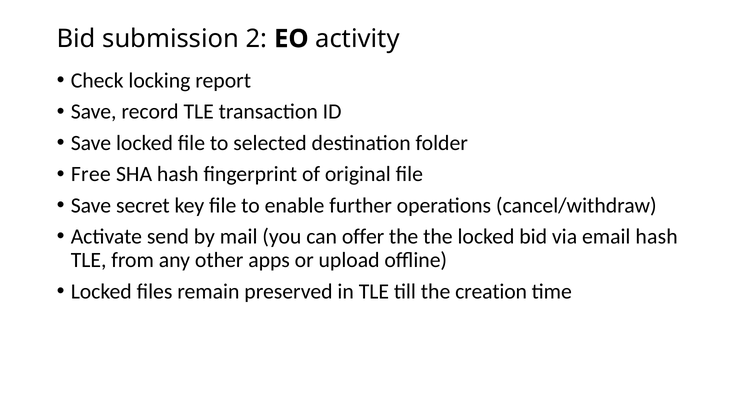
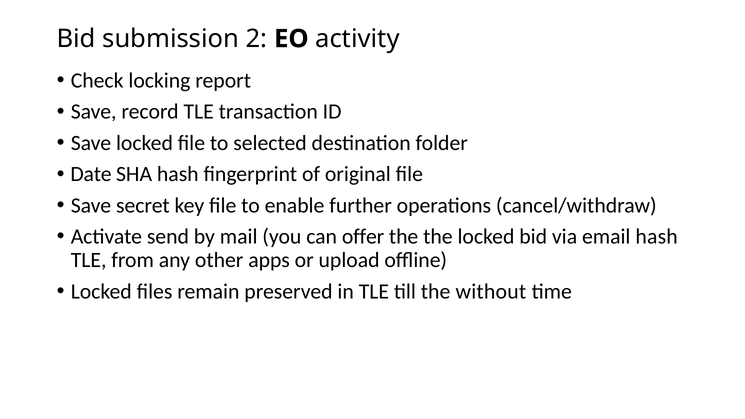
Free: Free -> Date (91, 174)
creation: creation -> without (491, 291)
